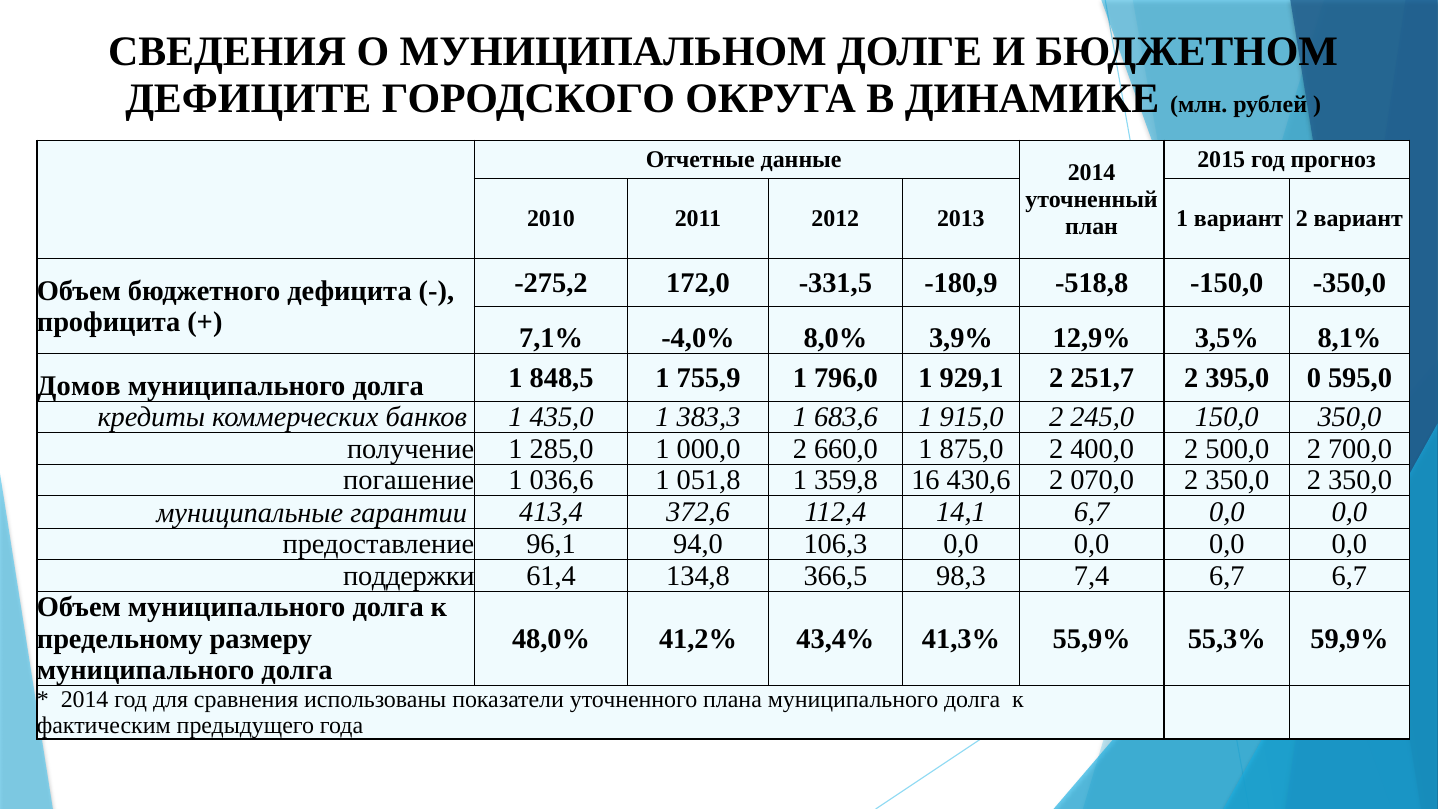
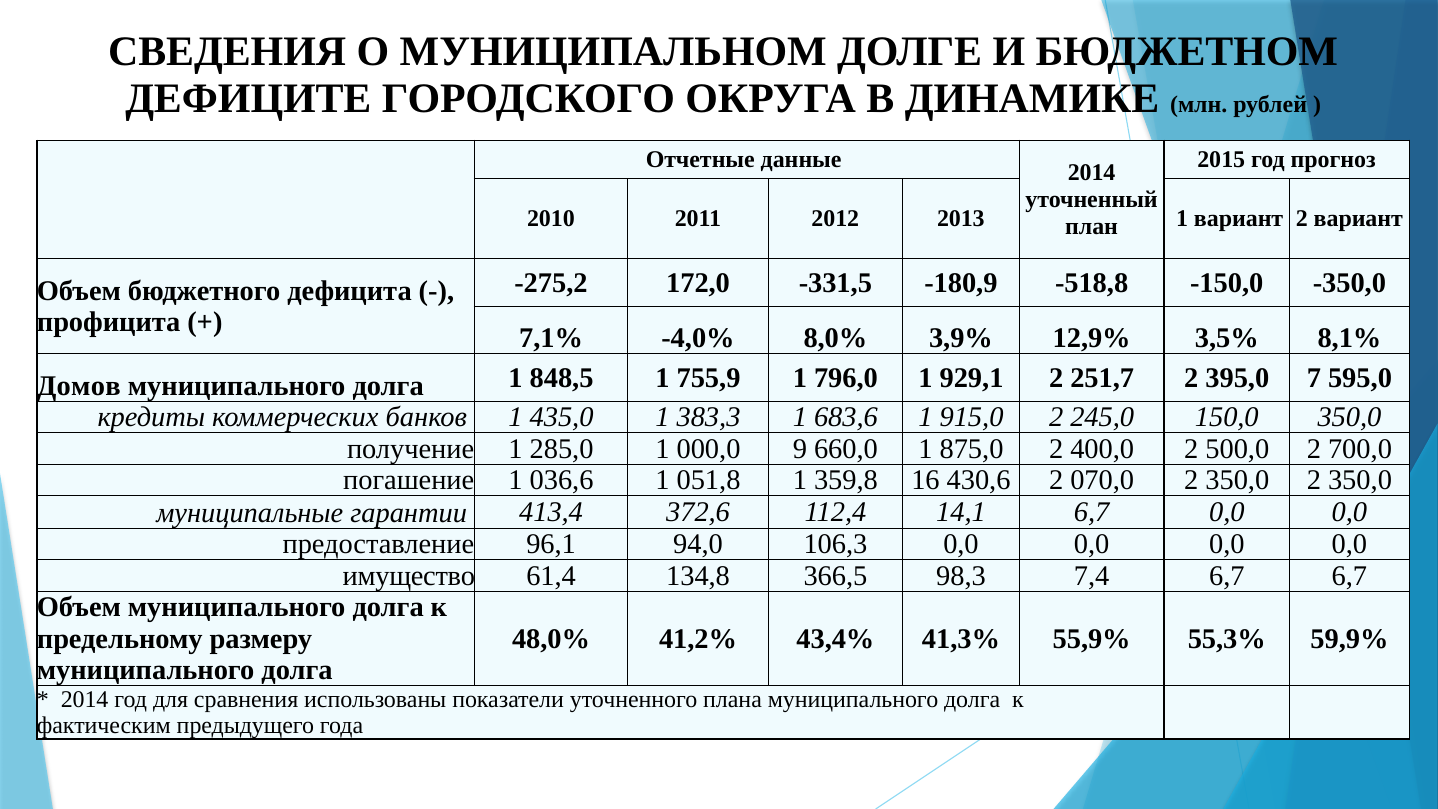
0: 0 -> 7 (1314, 378)
000,0 2: 2 -> 9 (800, 449)
поддержки: поддержки -> имущество (409, 576)
